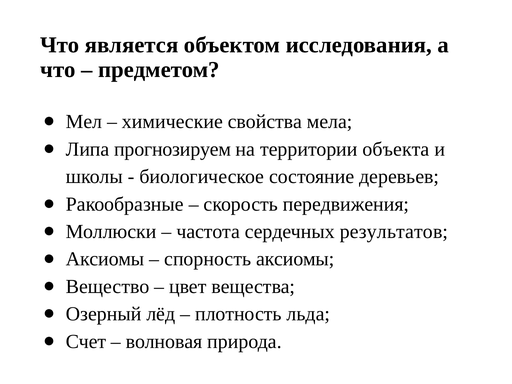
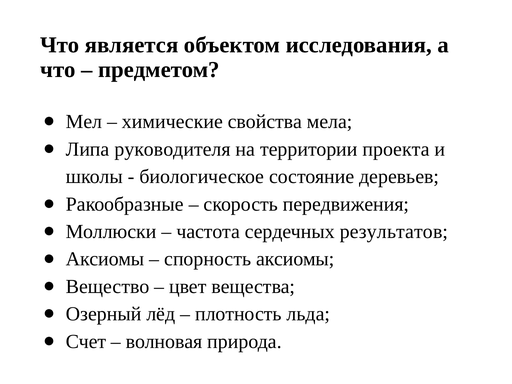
прогнозируем: прогнозируем -> руководителя (173, 149)
объекта: объекта -> проекта (396, 149)
